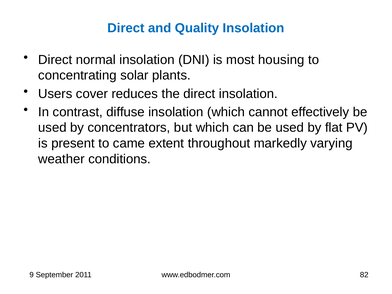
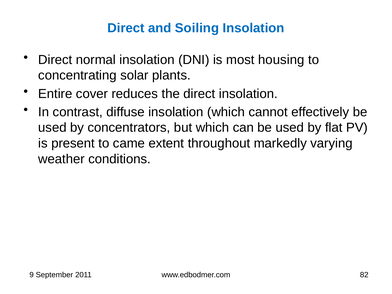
Quality: Quality -> Soiling (197, 28)
Users: Users -> Entire (55, 94)
